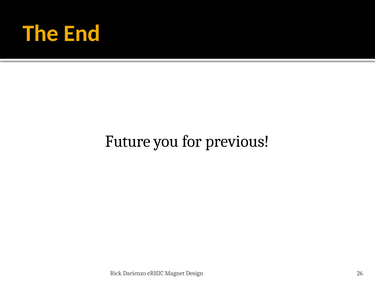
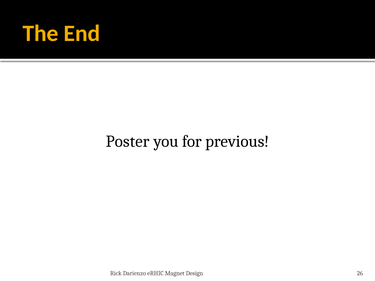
Future: Future -> Poster (128, 141)
